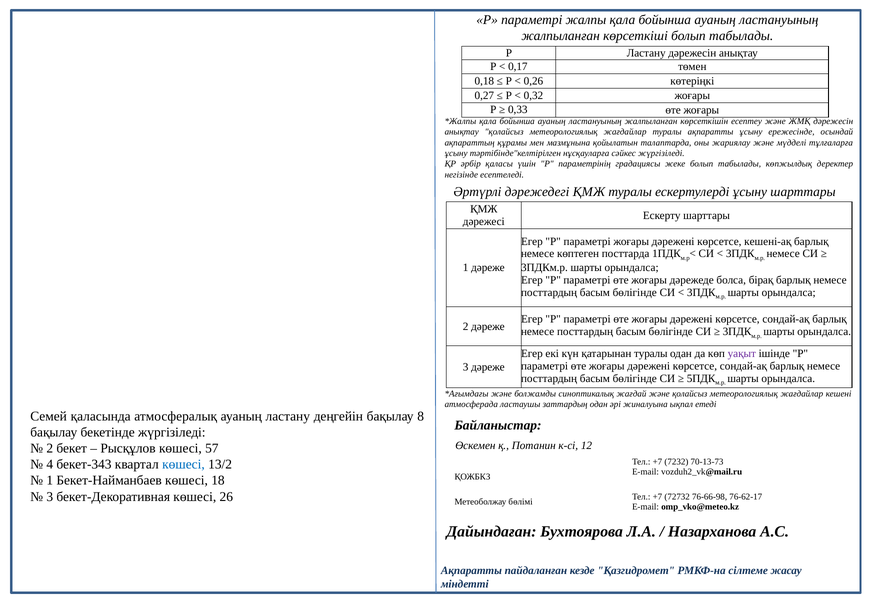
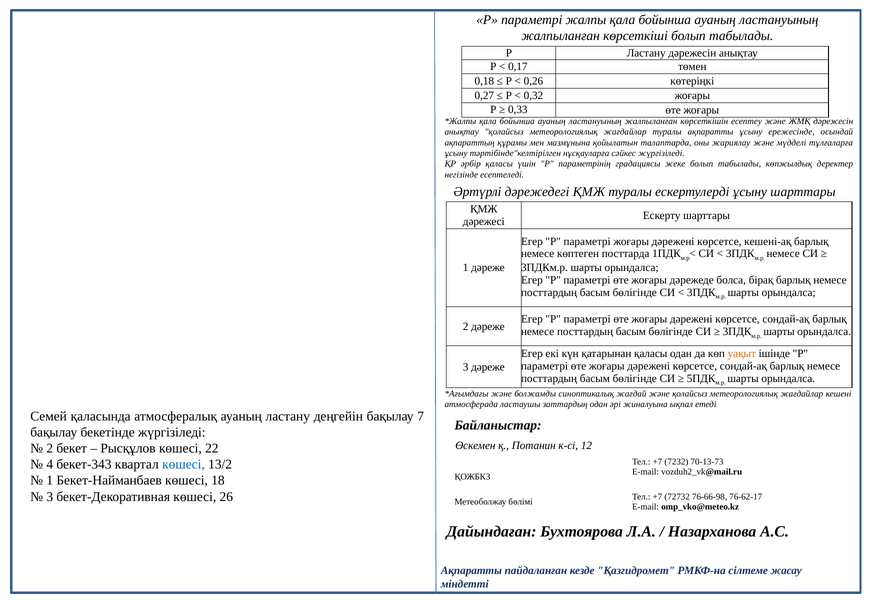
қатарынан туралы: туралы -> қаласы (651, 354)
уақыт colour: purple -> orange (742, 354)
8: 8 -> 7 (421, 417)
57: 57 -> 22 (212, 449)
